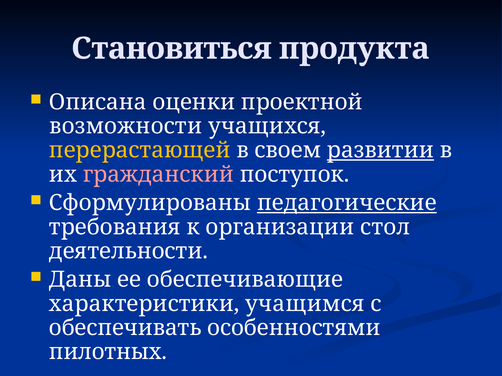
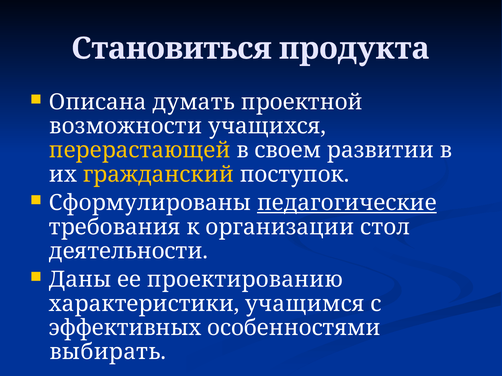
оценки: оценки -> думать (194, 102)
развитии underline: present -> none (380, 151)
гражданский colour: pink -> yellow (158, 175)
обеспечивающие: обеспечивающие -> проектированию (245, 280)
обеспечивать: обеспечивать -> эффективных (125, 328)
пилотных: пилотных -> выбирать (108, 352)
